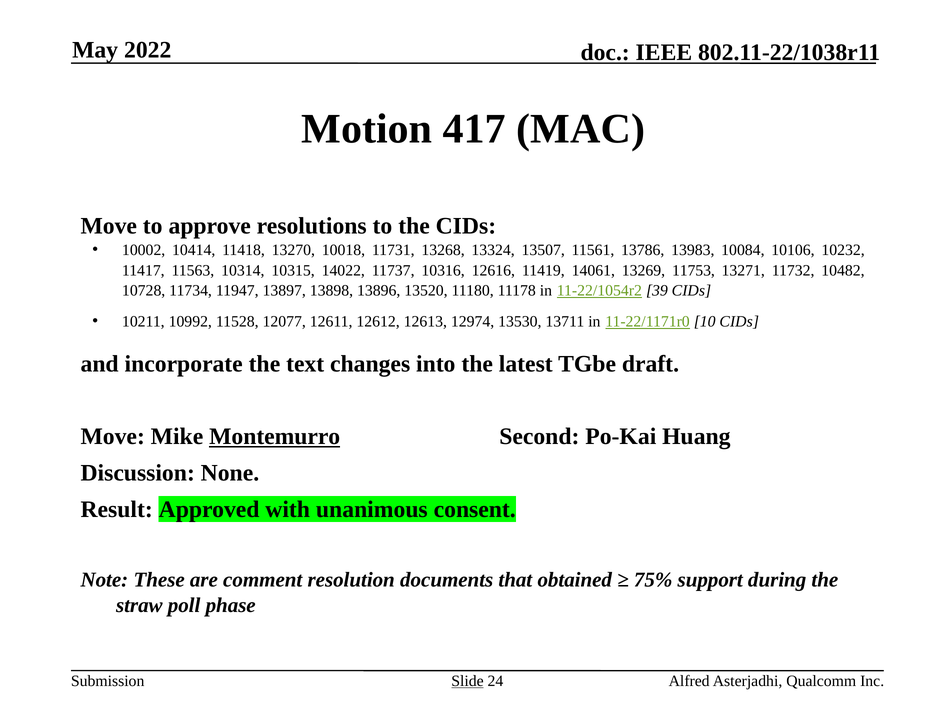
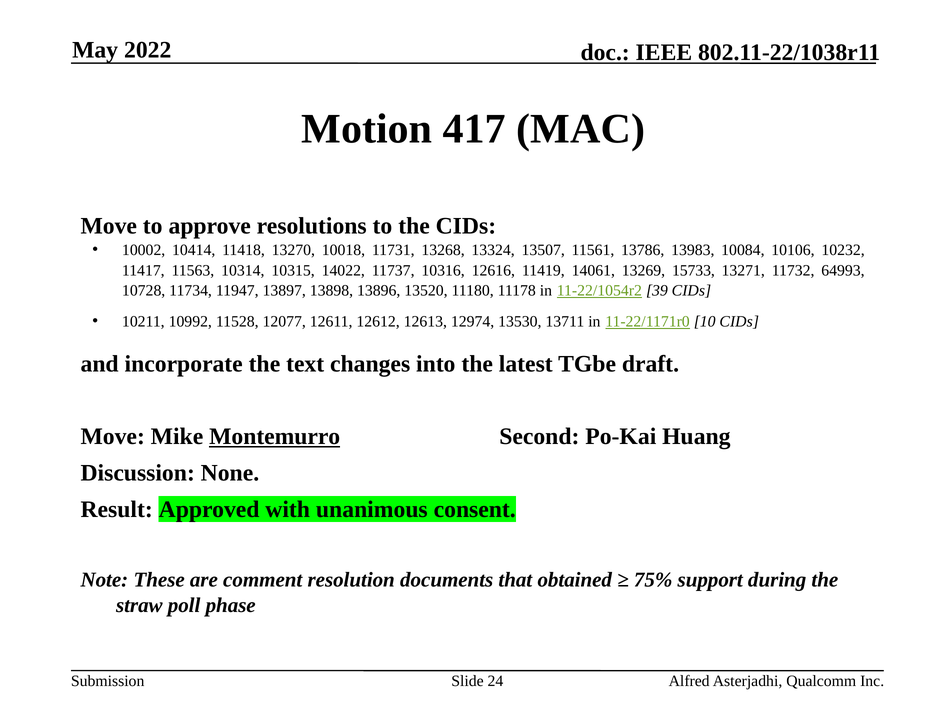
11753: 11753 -> 15733 (693, 270)
10482: 10482 -> 64993 (843, 270)
Slide underline: present -> none (467, 681)
